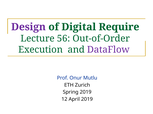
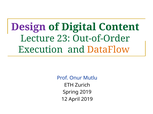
Require: Require -> Content (119, 27)
56: 56 -> 23 (64, 39)
DataFlow colour: purple -> orange (108, 50)
